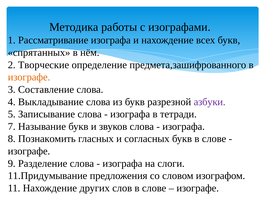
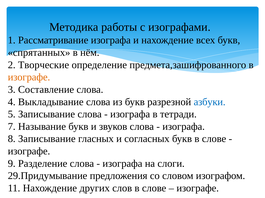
азбуки colour: purple -> blue (210, 102)
8 Познакомить: Познакомить -> Записывание (47, 139)
11.Придумывание: 11.Придумывание -> 29.Придумывание (48, 176)
